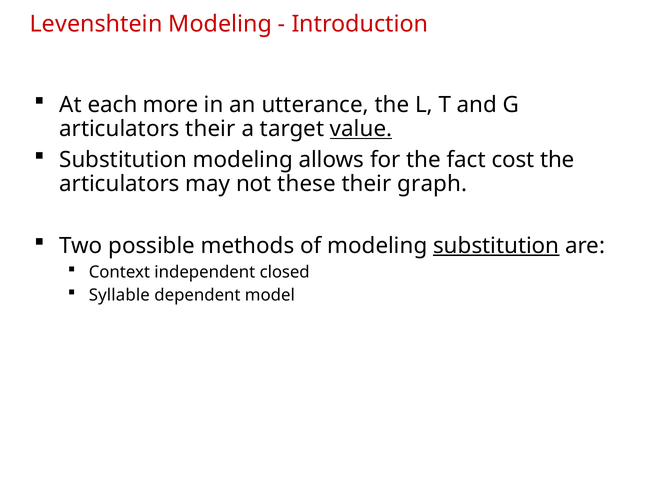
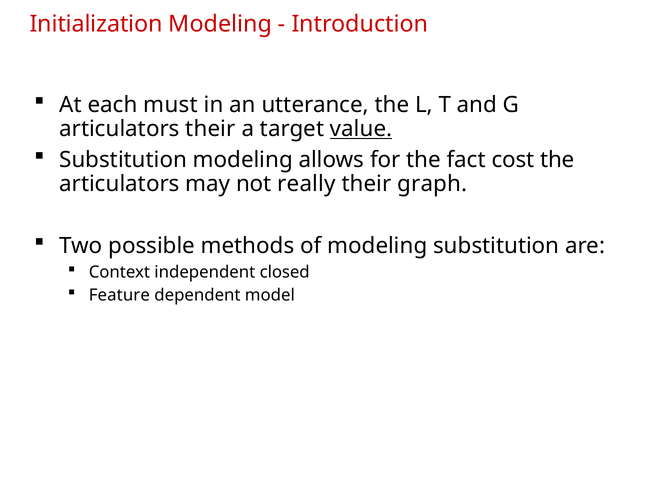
Levenshtein: Levenshtein -> Initialization (96, 24)
more: more -> must (170, 105)
these: these -> really (307, 184)
substitution underline: present -> none (496, 246)
Syllable: Syllable -> Feature (119, 295)
